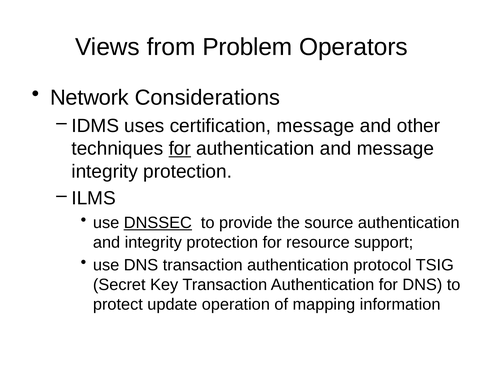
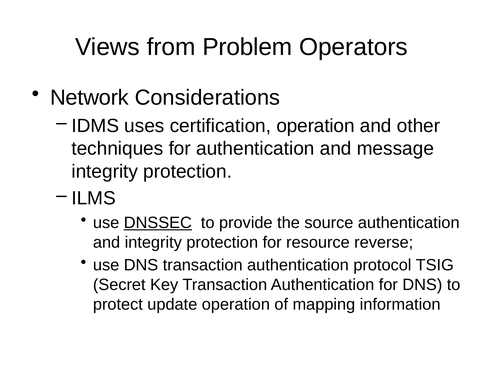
certification message: message -> operation (316, 126)
for underline: present -> none (180, 148)
support: support -> reverse (384, 242)
